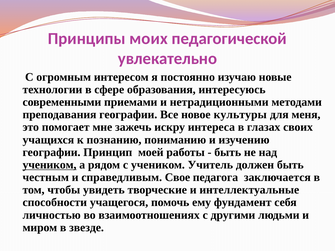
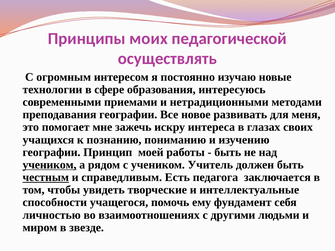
увлекательно: увлекательно -> осуществлять (167, 59)
культуры: культуры -> развивать (240, 115)
честным underline: none -> present (46, 177)
Свое: Свое -> Есть (177, 177)
